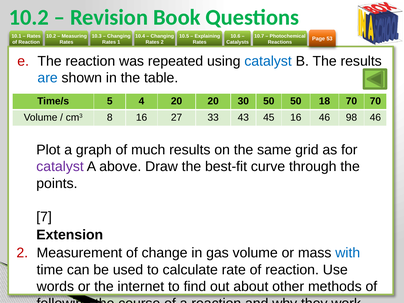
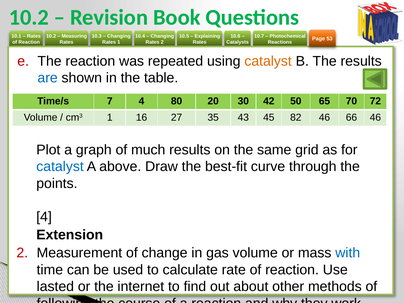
catalyst colour: blue -> orange (268, 61)
5: 5 -> 7 (110, 101)
4 20: 20 -> 80 (177, 101)
30 50: 50 -> 42 (269, 101)
18: 18 -> 65 (324, 101)
70 70: 70 -> 72 (375, 101)
cm3 8: 8 -> 1 (110, 118)
33: 33 -> 35 (213, 118)
45 16: 16 -> 82 (296, 118)
98: 98 -> 66 (352, 118)
catalyst colour: purple -> blue (60, 167)
7: 7 -> 4 (44, 217)
words: words -> lasted (55, 287)
